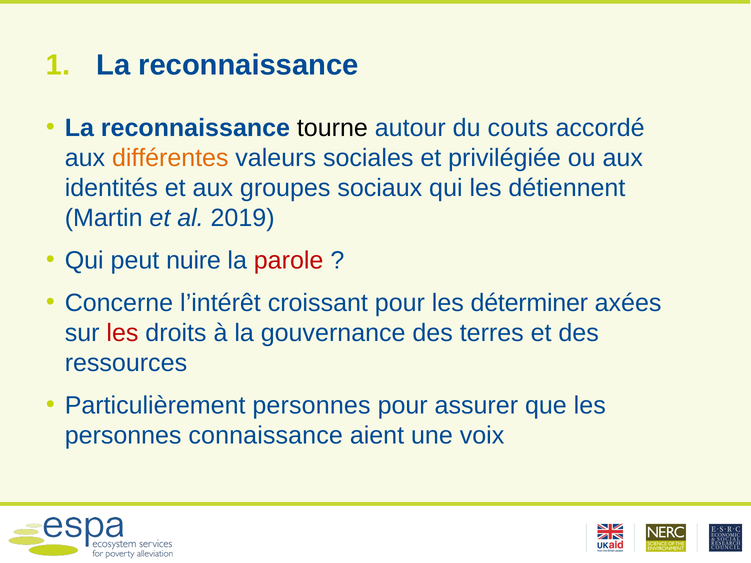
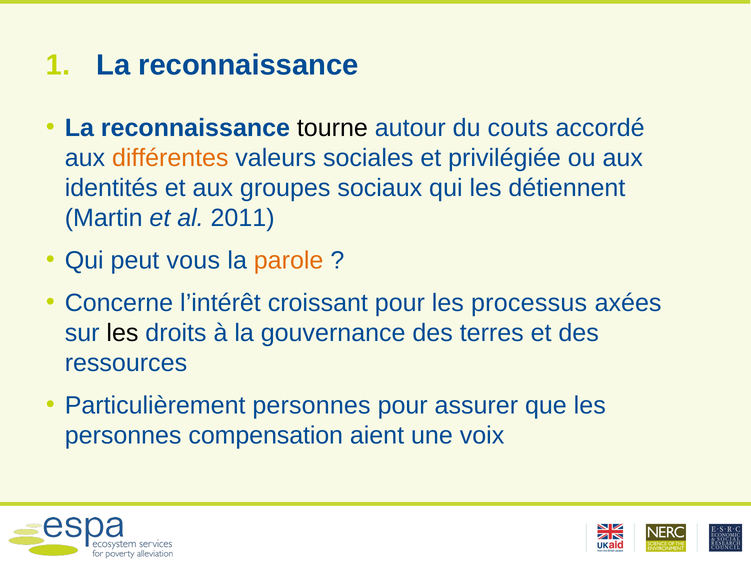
2019: 2019 -> 2011 (243, 218)
nuire: nuire -> vous (193, 260)
parole colour: red -> orange (289, 260)
déterminer: déterminer -> processus (529, 303)
les colour: red -> black (122, 333)
connaissance: connaissance -> compensation (266, 436)
